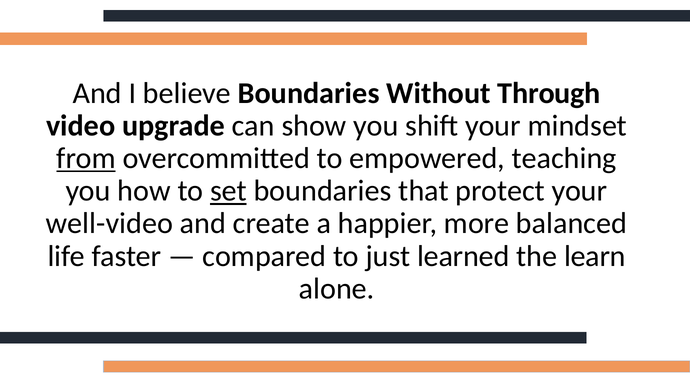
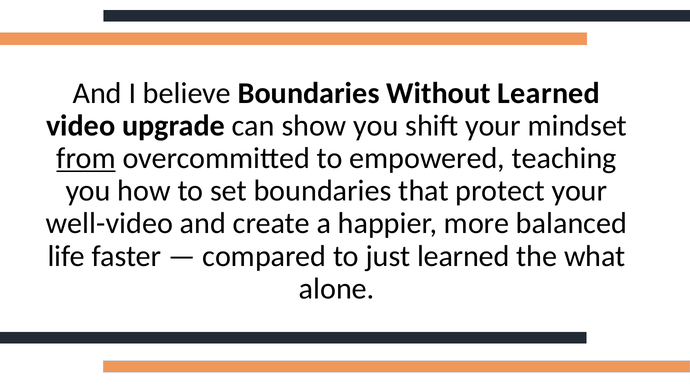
Without Through: Through -> Learned (549, 93)
set underline: present -> none (228, 191)
learn: learn -> what (595, 256)
